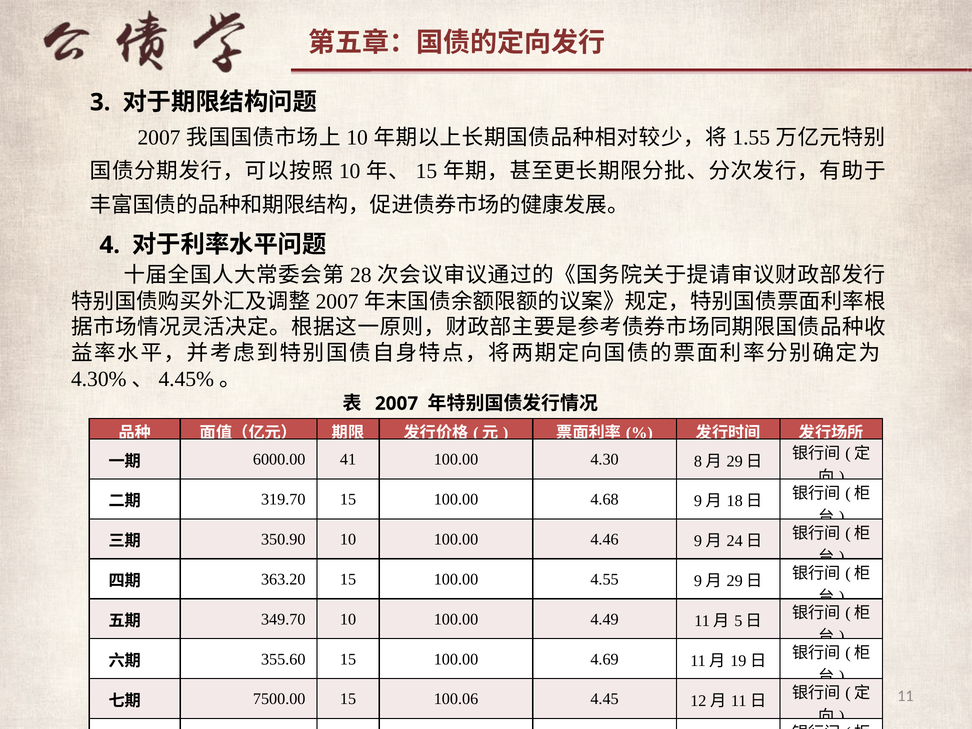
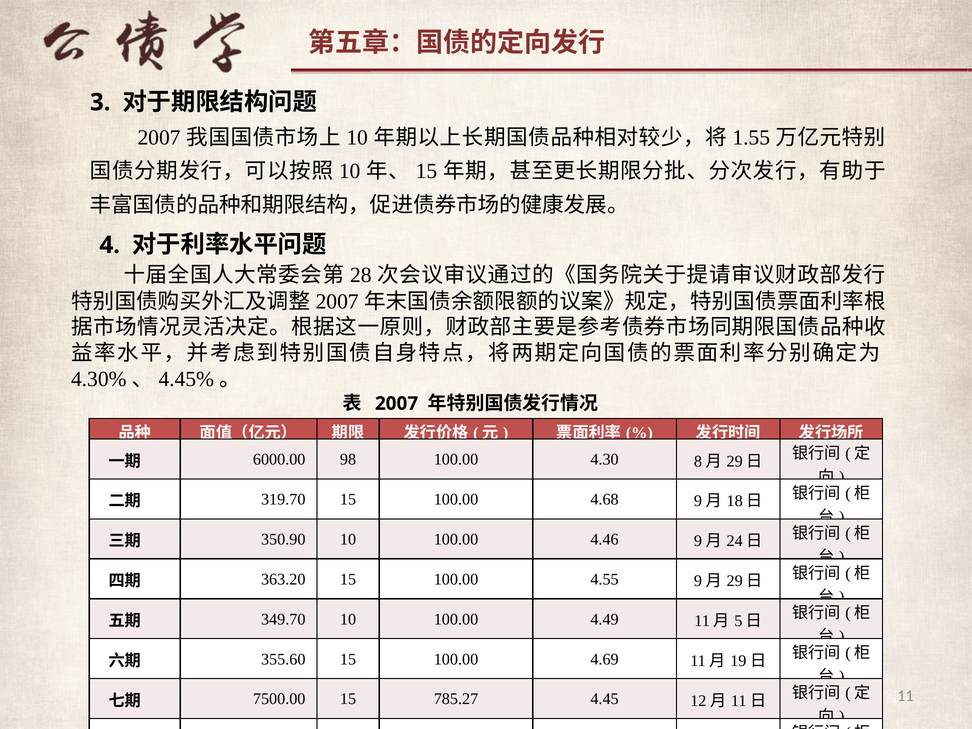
41: 41 -> 98 (348, 460)
100.06: 100.06 -> 785.27 (456, 699)
